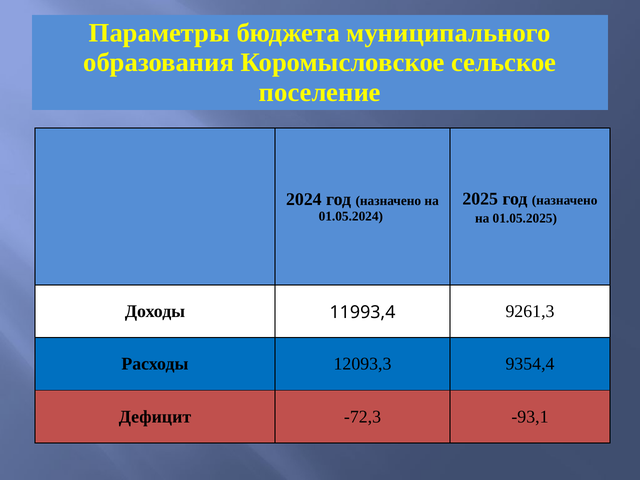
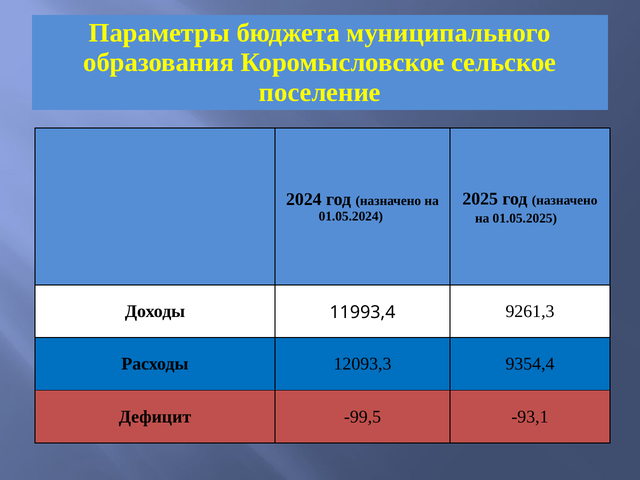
-72,3: -72,3 -> -99,5 (363, 417)
